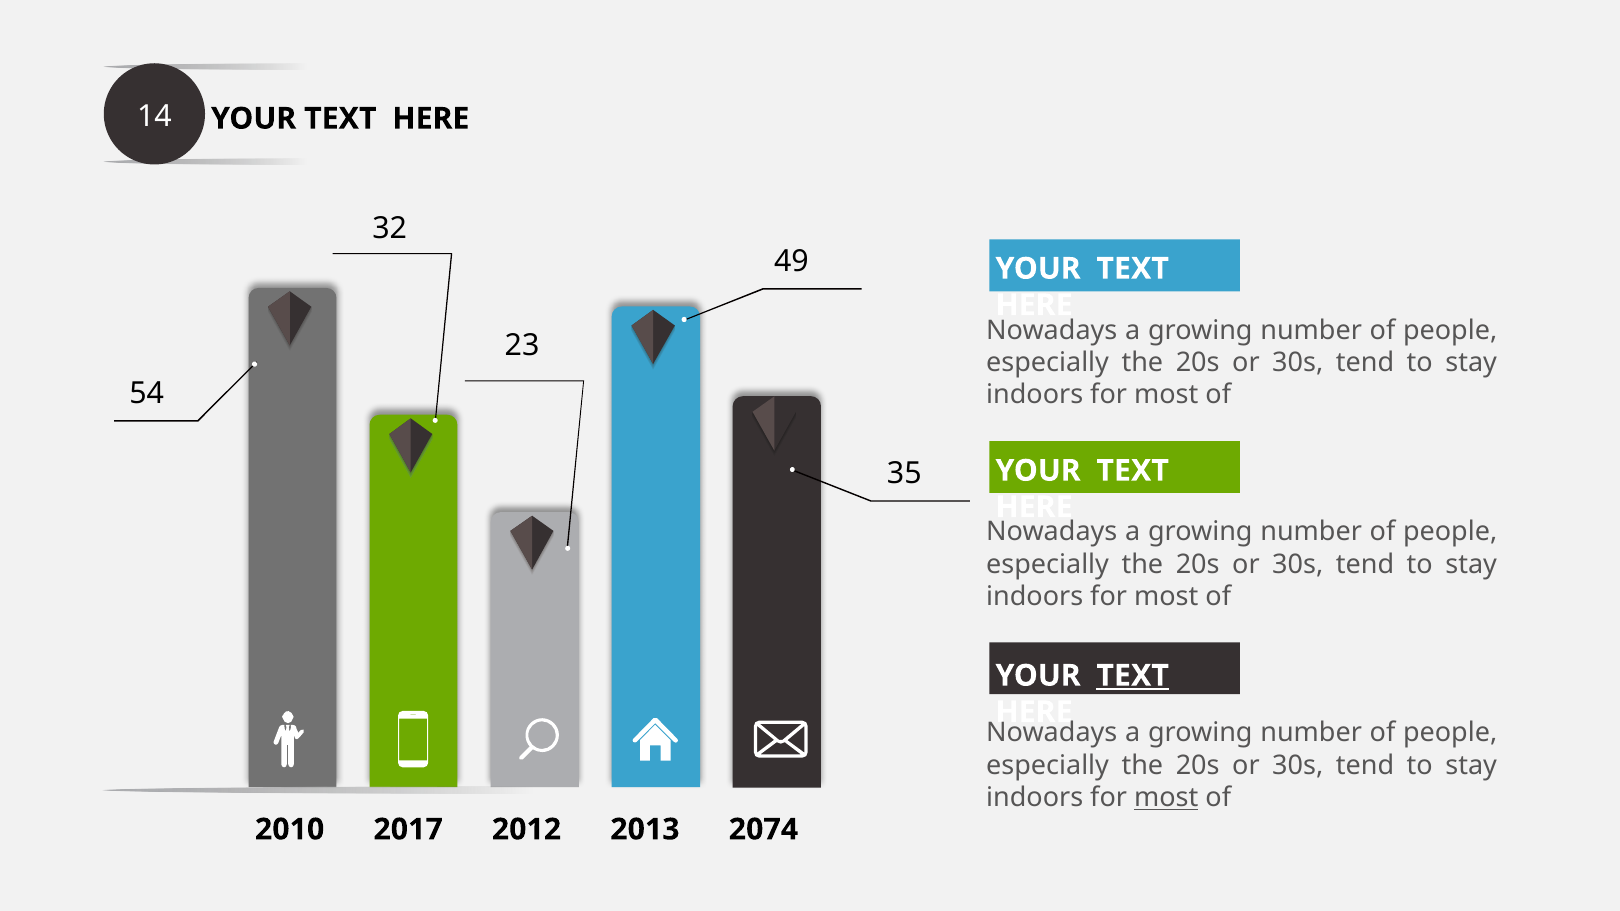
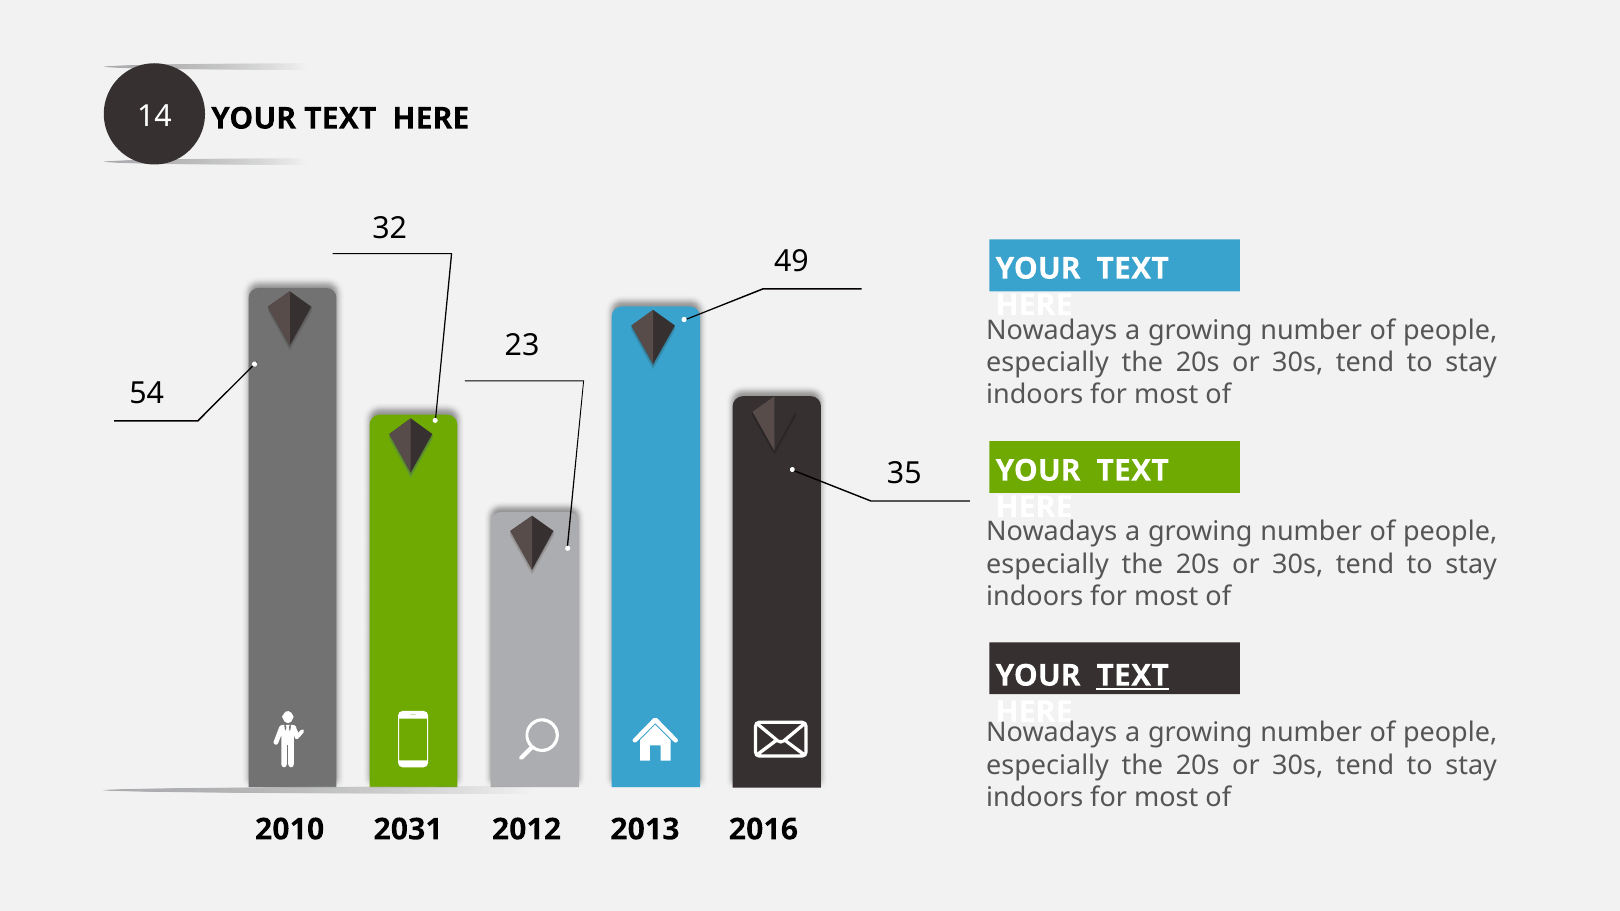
most underline: present -> none (1166, 798)
2017: 2017 -> 2031 (408, 830)
2074: 2074 -> 2016 (763, 830)
